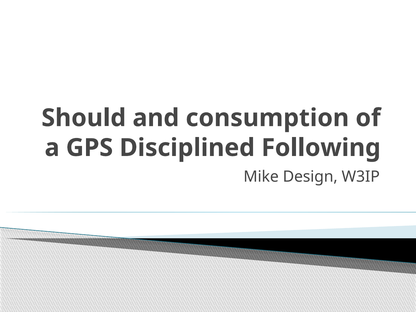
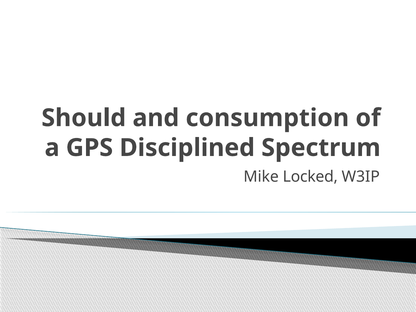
Following: Following -> Spectrum (321, 148)
Design: Design -> Locked (310, 177)
